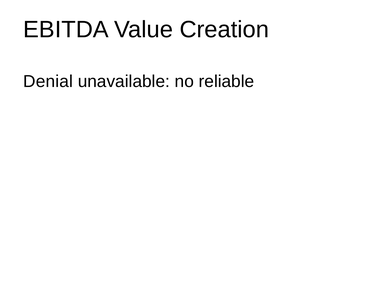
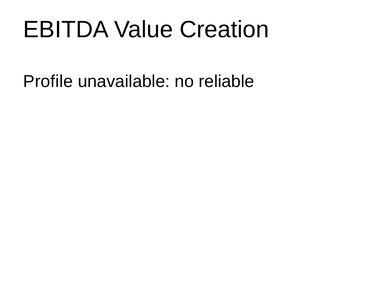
Denial: Denial -> Profile (48, 81)
